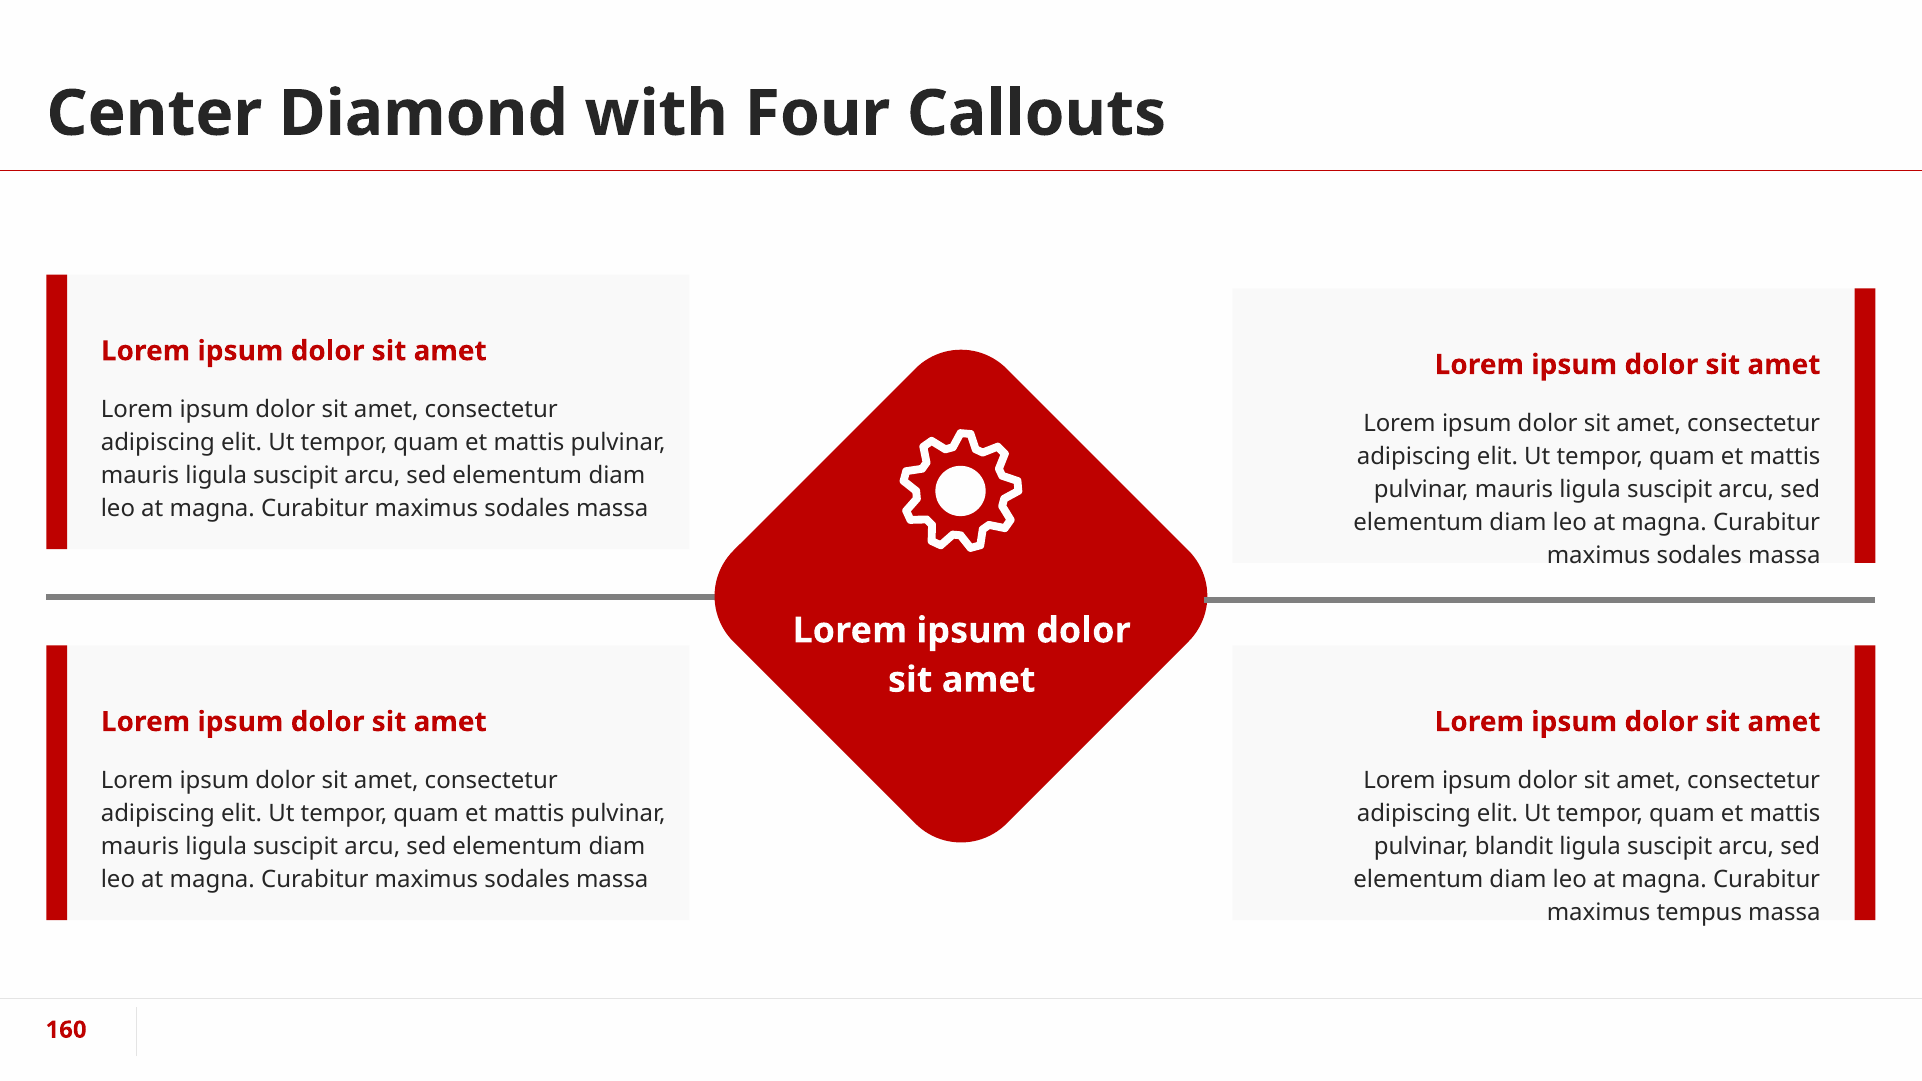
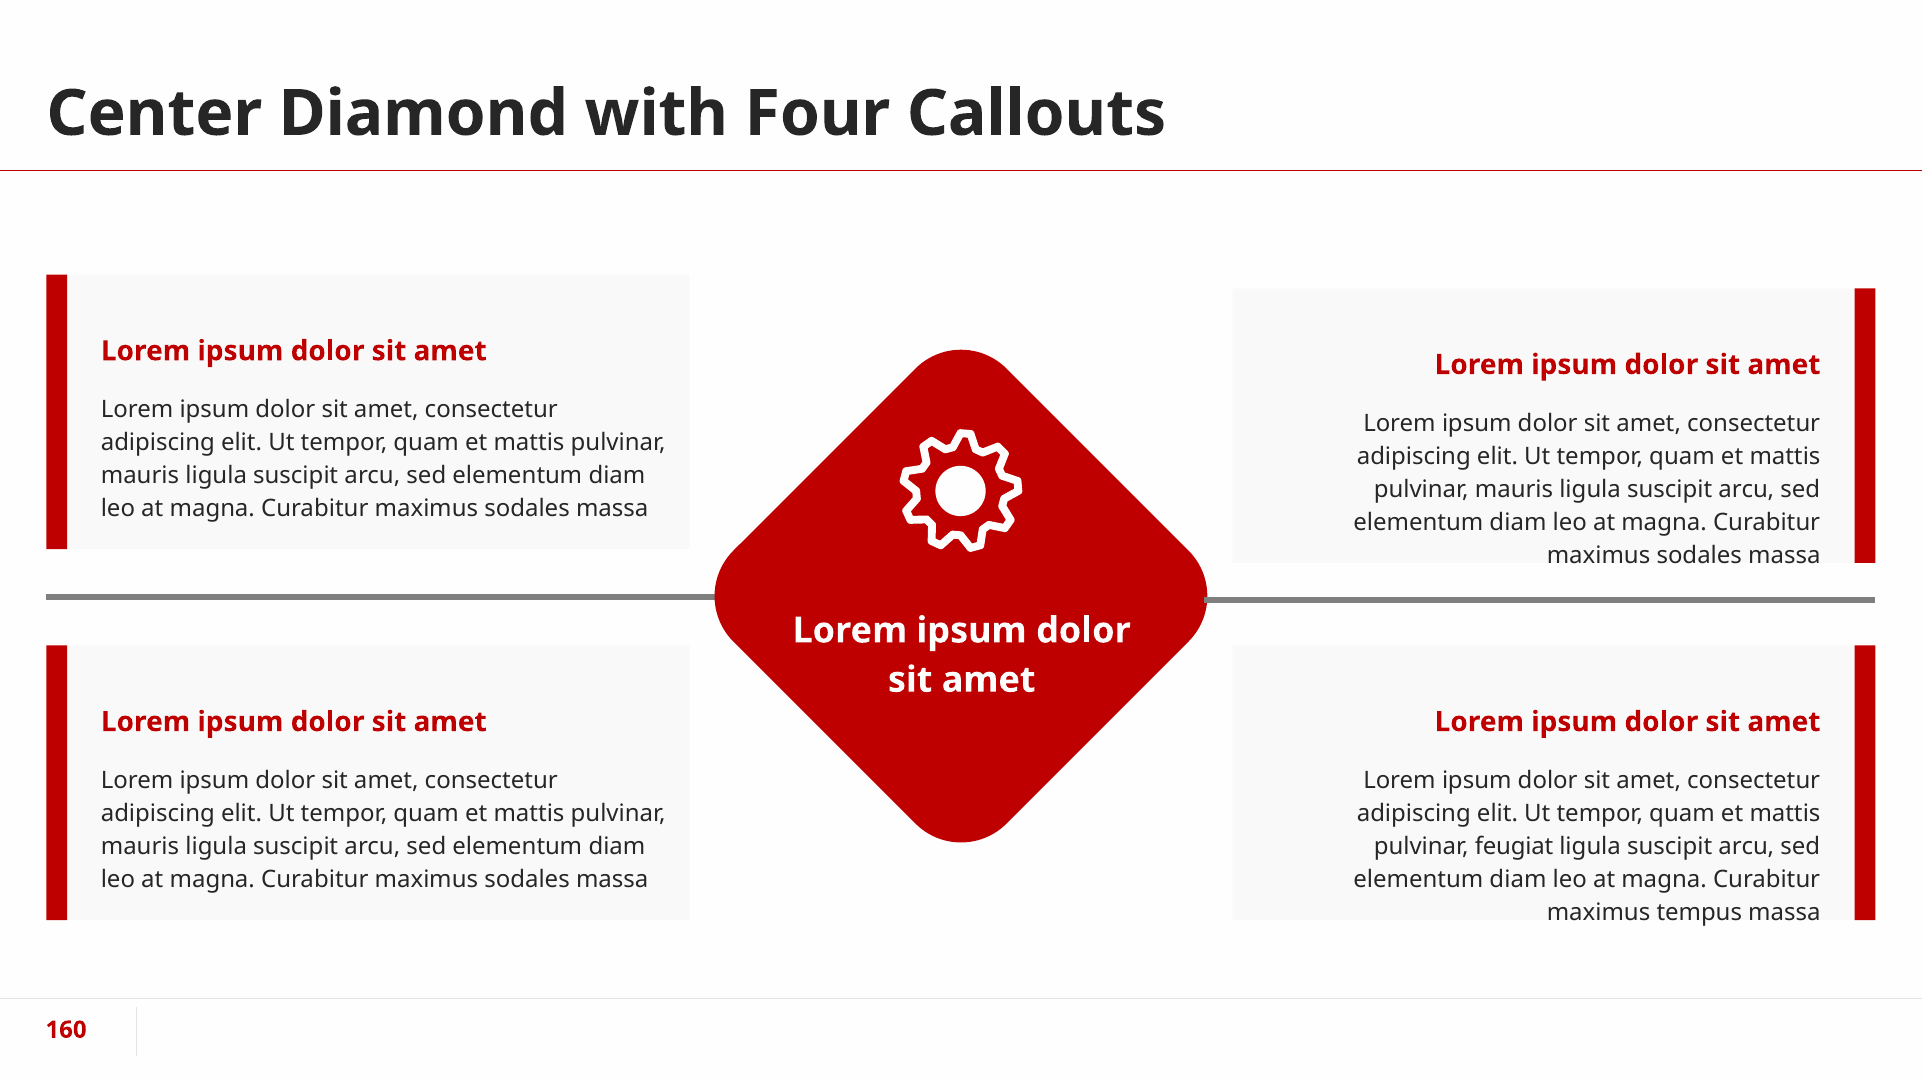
blandit: blandit -> feugiat (1514, 847)
